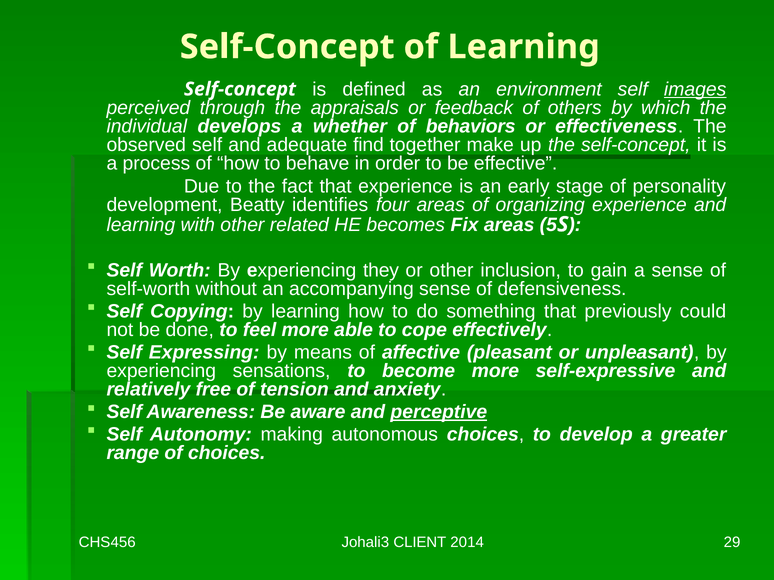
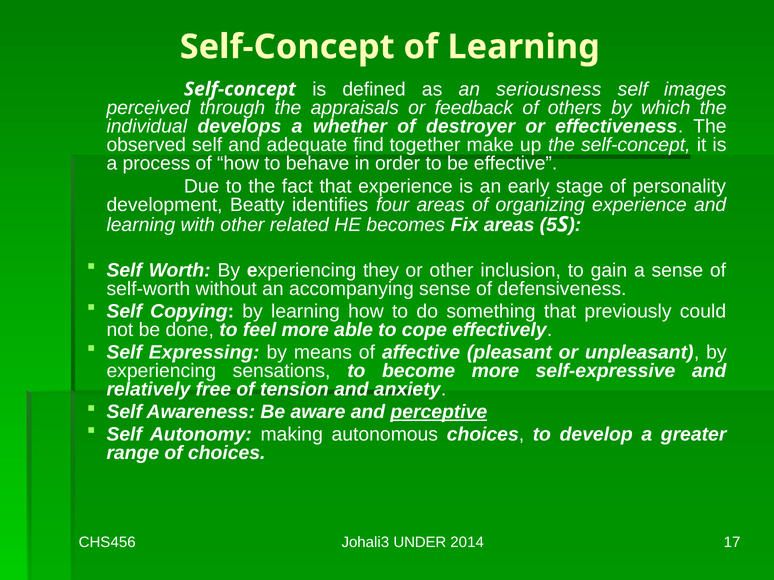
environment: environment -> seriousness (549, 89)
images underline: present -> none (695, 89)
behaviors: behaviors -> destroyer (471, 126)
CLIENT: CLIENT -> UNDER (420, 543)
29: 29 -> 17 (732, 543)
